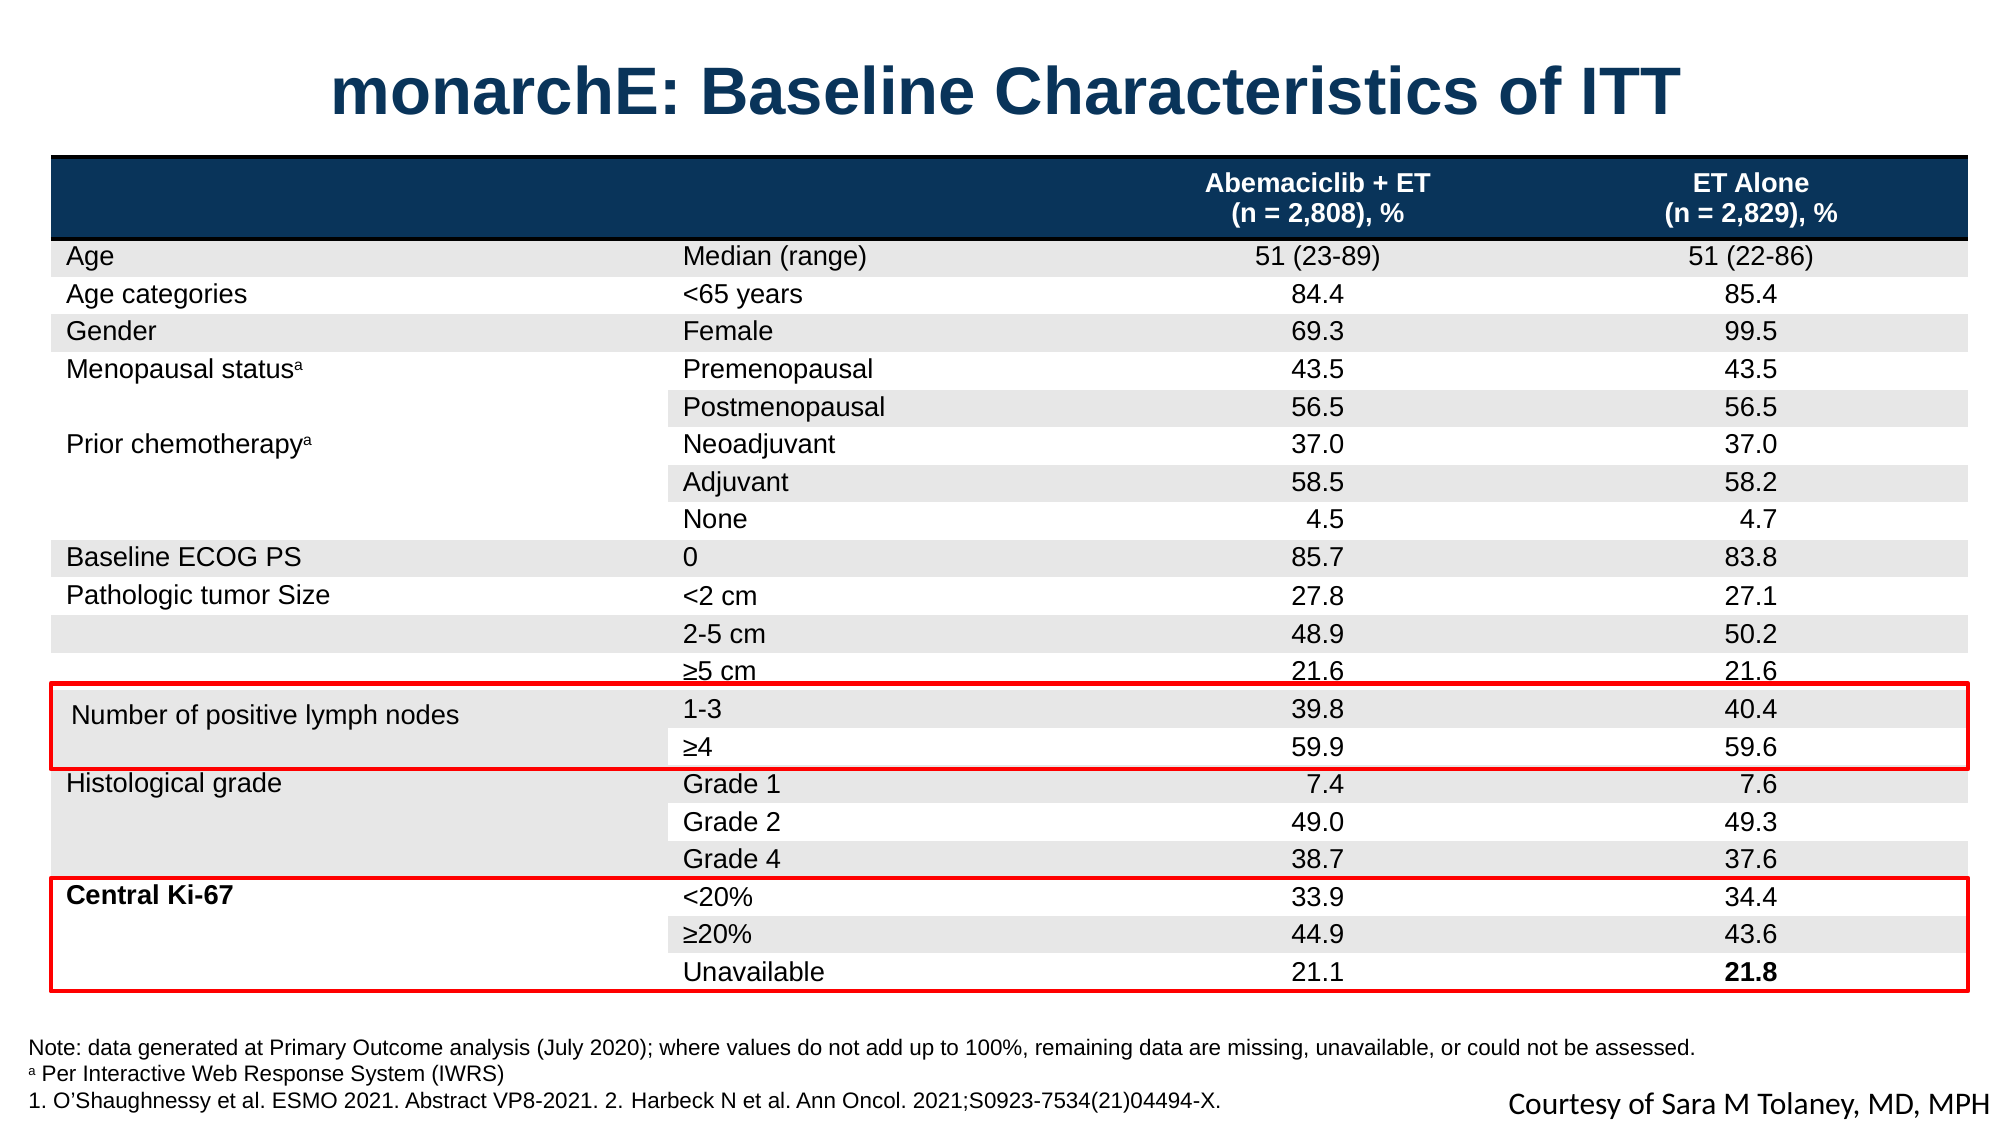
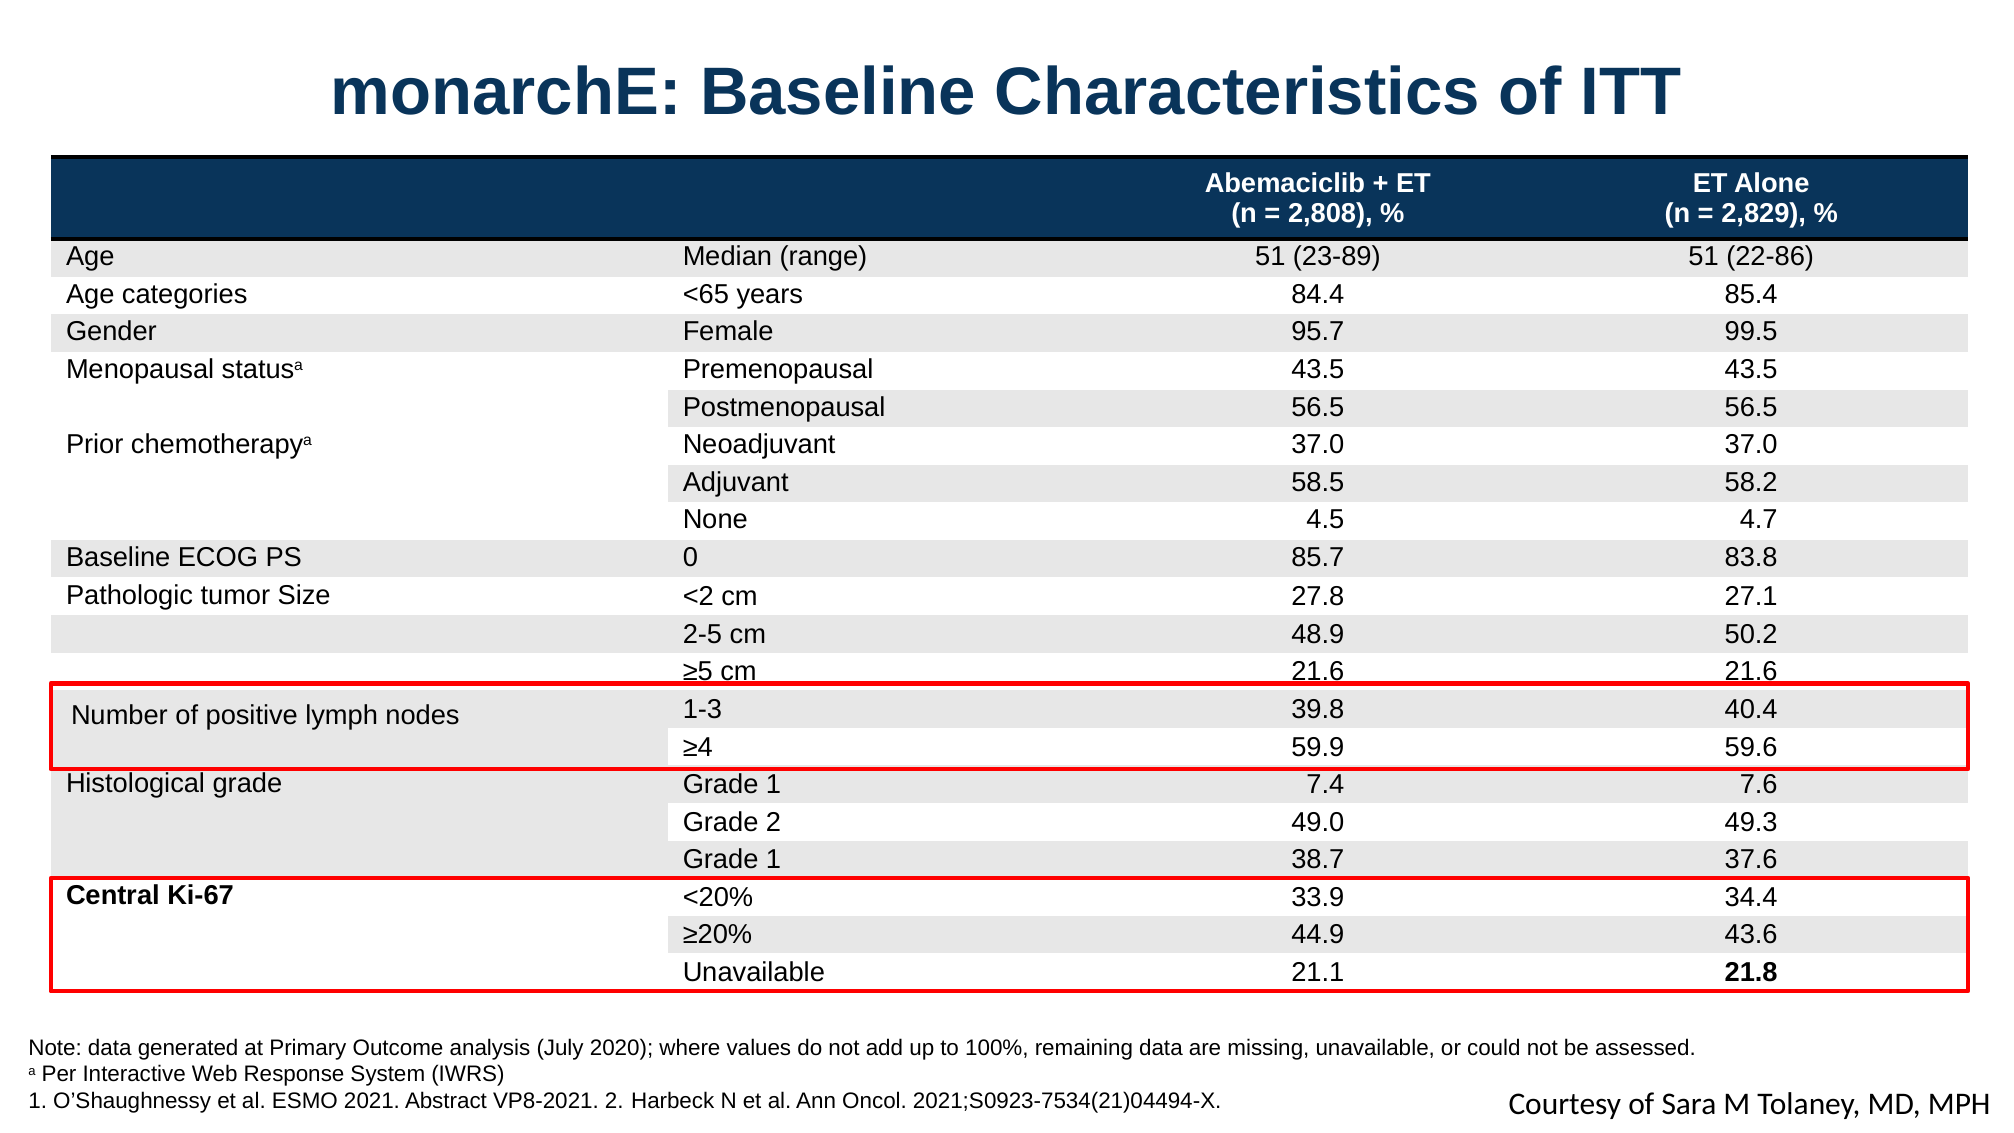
69.3: 69.3 -> 95.7 (1318, 332)
4: 4 -> 1 (774, 860)
